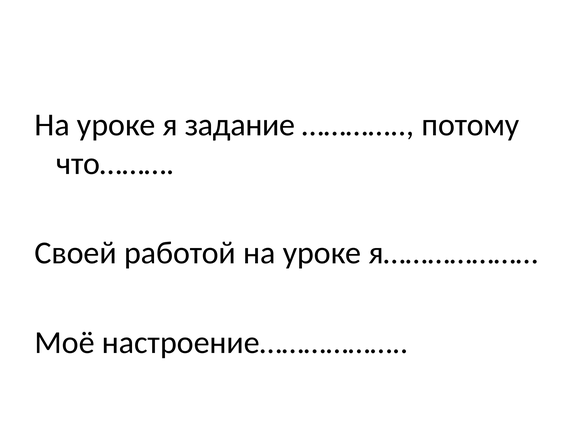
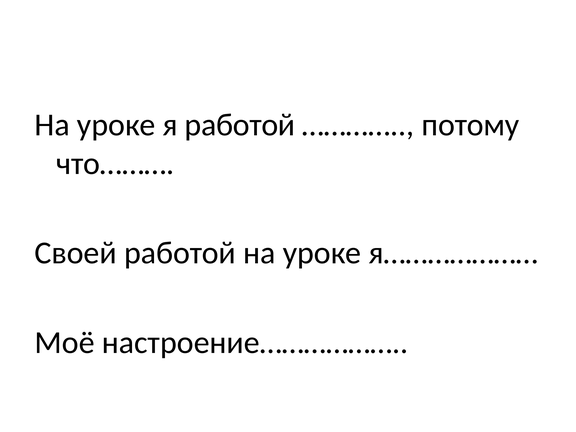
я задание: задание -> работой (240, 125)
